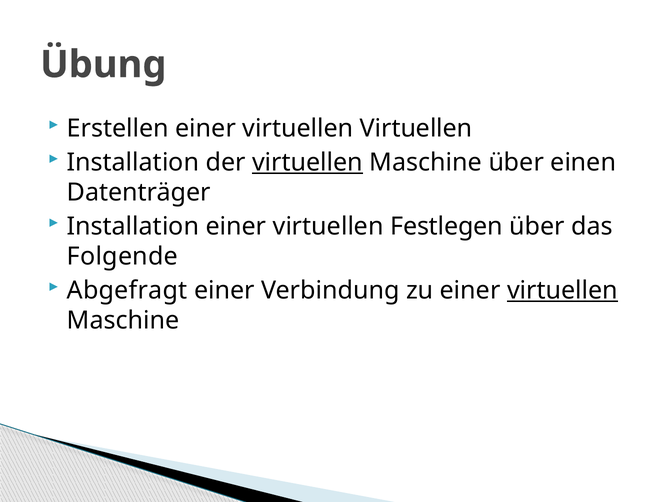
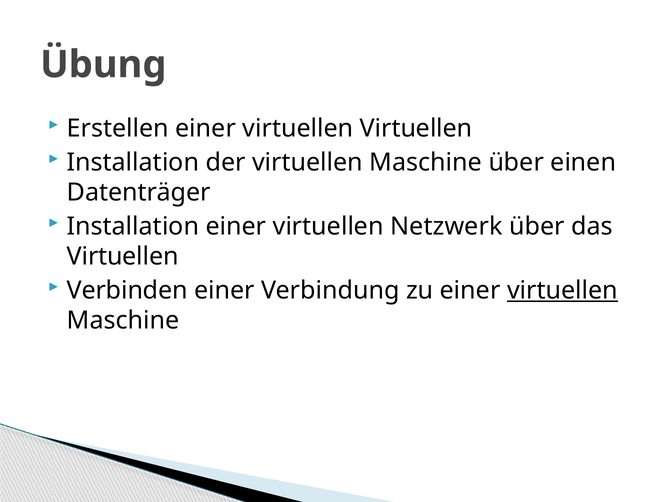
virtuellen underline: present -> none (307, 162)
Festlegen: Festlegen -> Netzwerk (446, 226)
Folgende: Folgende -> Virtuellen (123, 256)
Abgefragt: Abgefragt -> Verbinden (127, 290)
